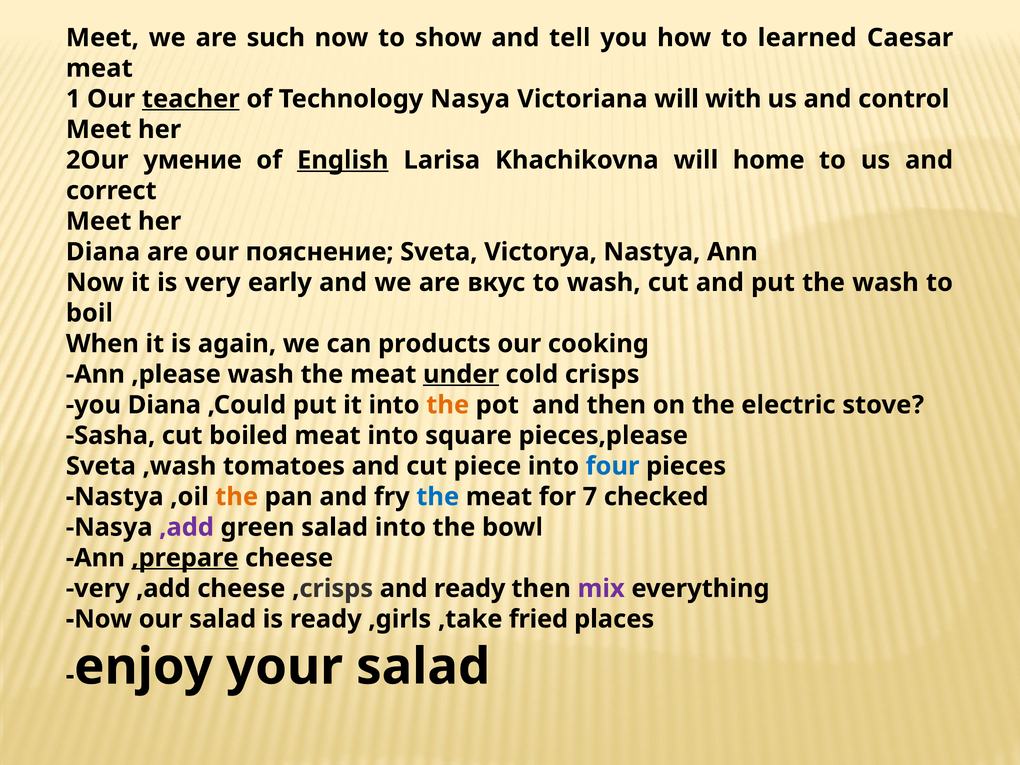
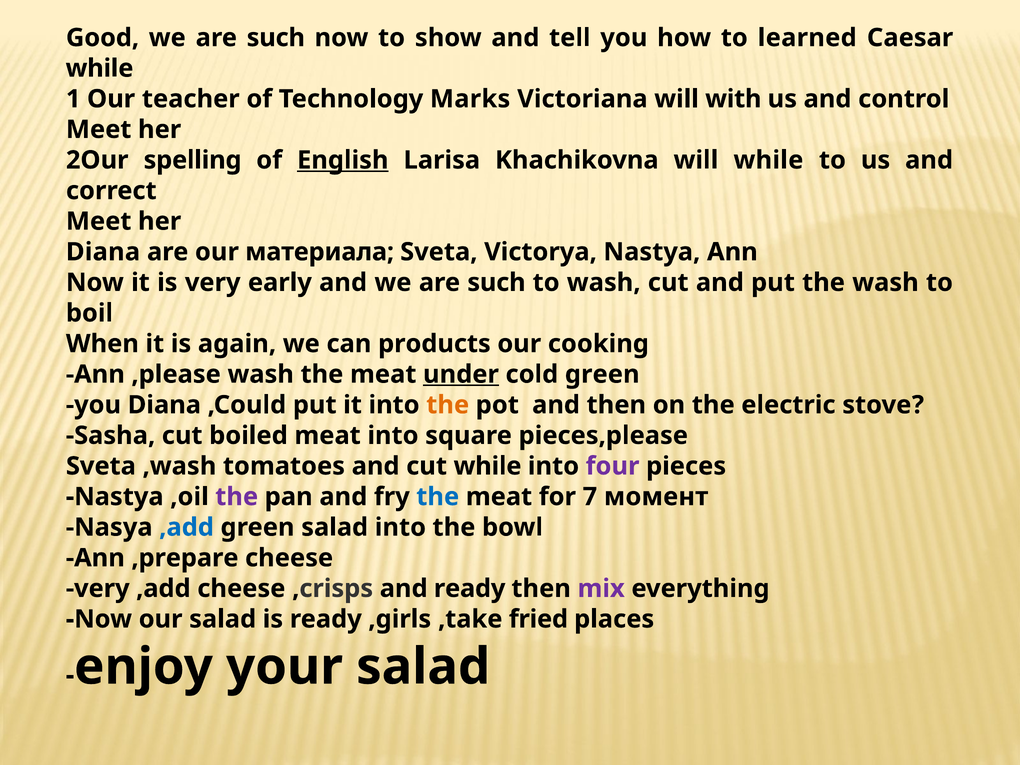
Meet: Meet -> Good (103, 38)
meat: meat -> while (100, 68)
teacher underline: present -> none (191, 99)
Technology Nasya: Nasya -> Marks (470, 99)
умение: умение -> spelling (193, 160)
will home: home -> while (768, 160)
пояснение: пояснение -> материала (320, 252)
and we are вкус: вкус -> such (496, 283)
cold crisps: crisps -> green (602, 374)
cut piece: piece -> while (488, 466)
four colour: blue -> purple (613, 466)
the colour: orange -> purple (237, 497)
checked: checked -> момент (656, 497)
,add colour: purple -> blue (187, 527)
,prepare underline: present -> none (185, 558)
